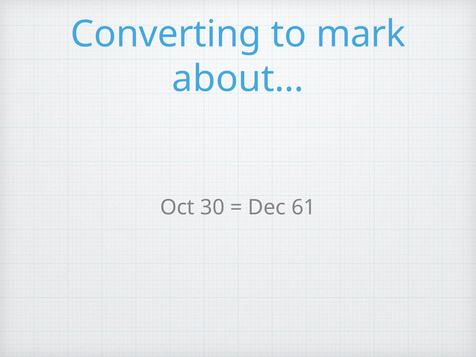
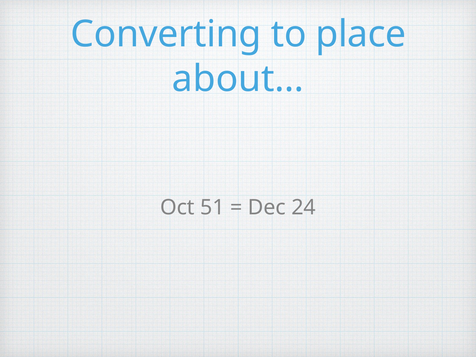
mark: mark -> place (361, 34)
30: 30 -> 51 (212, 207)
61: 61 -> 24 (304, 207)
